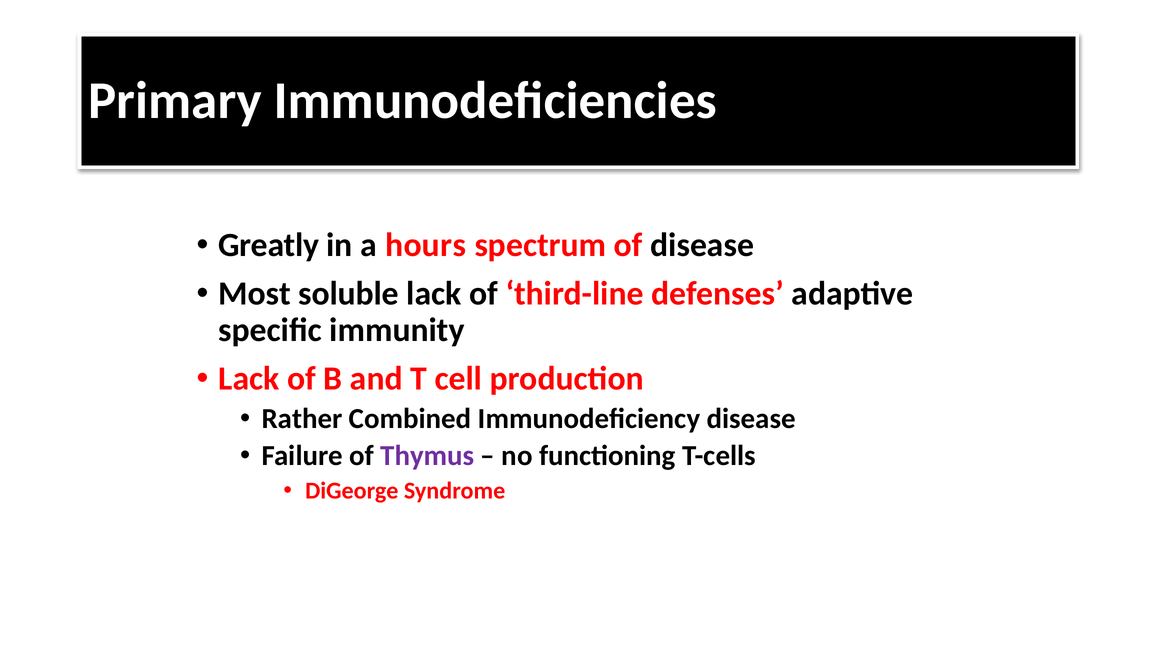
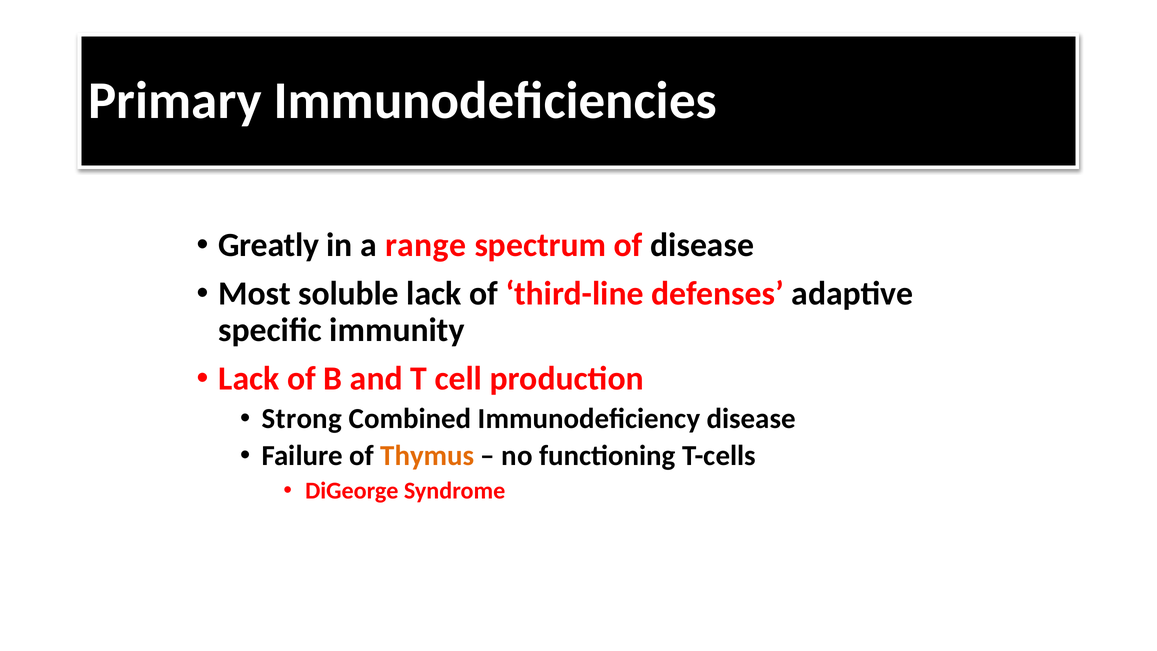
hours: hours -> range (426, 245)
Rather: Rather -> Strong (302, 419)
Thymus colour: purple -> orange (427, 456)
